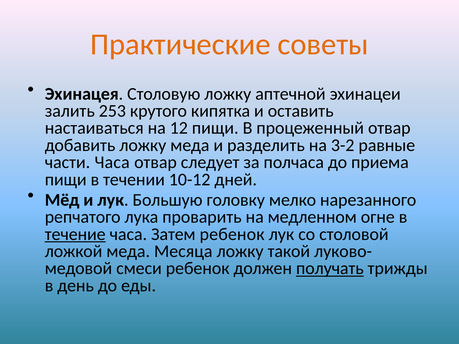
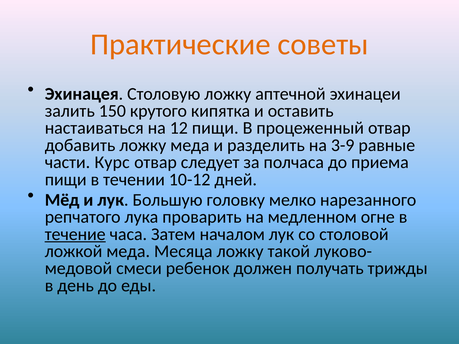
253: 253 -> 150 (112, 111)
3-2: 3-2 -> 3-9 (343, 145)
части Часа: Часа -> Курс (112, 162)
Затем ребенок: ребенок -> началом (232, 234)
получать underline: present -> none (330, 269)
